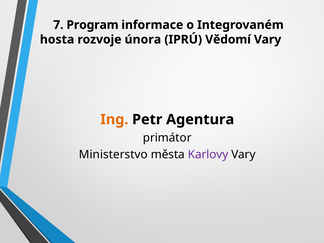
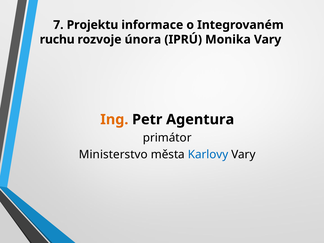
Program: Program -> Projektu (92, 25)
hosta: hosta -> ruchu (57, 39)
Vědomí: Vědomí -> Monika (228, 39)
Karlovy colour: purple -> blue (208, 154)
